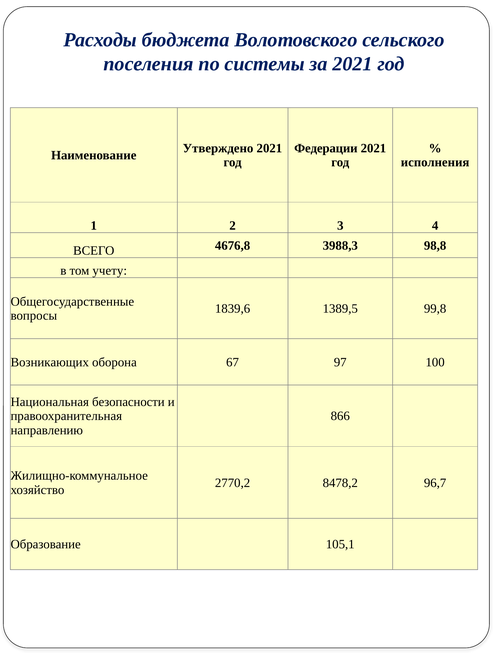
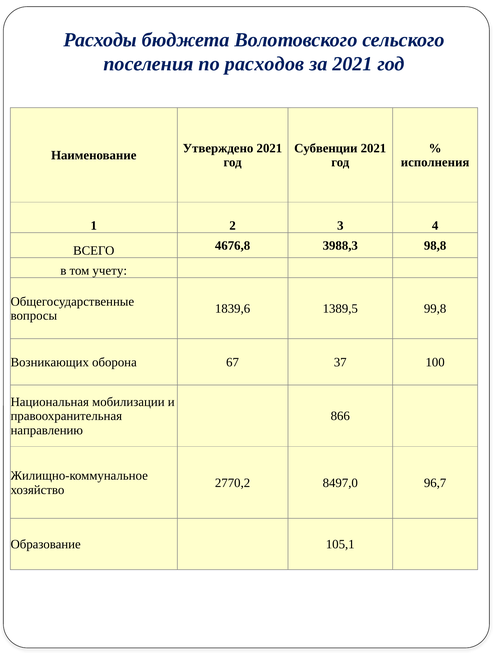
системы: системы -> расходов (265, 64)
Федерации: Федерации -> Субвенции (326, 148)
97: 97 -> 37 (340, 362)
безопасности: безопасности -> мобилизации (128, 402)
8478,2: 8478,2 -> 8497,0 (340, 483)
